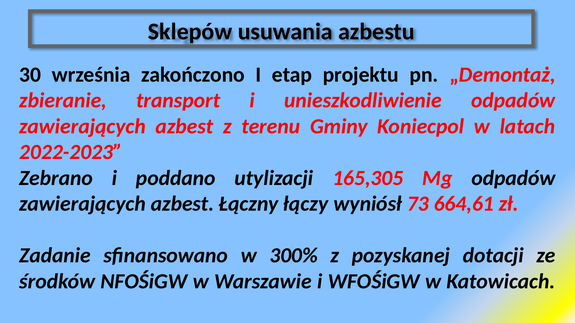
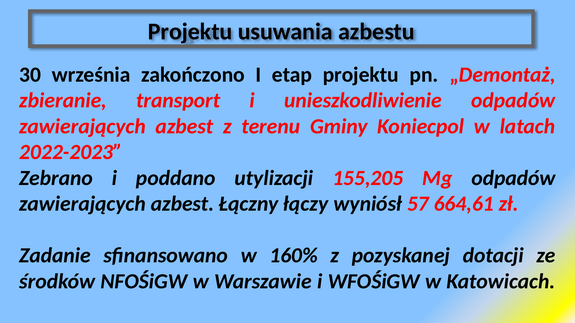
Sklepów: Sklepów -> Projektu (190, 31)
165,305: 165,305 -> 155,205 (368, 178)
73: 73 -> 57 (418, 204)
300%: 300% -> 160% (294, 256)
